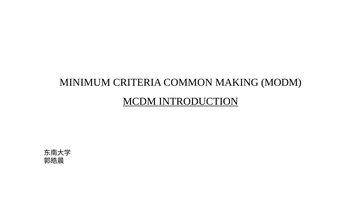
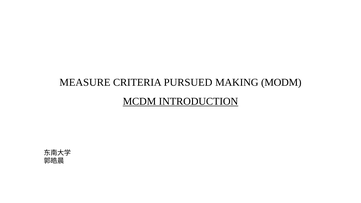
MINIMUM: MINIMUM -> MEASURE (85, 82)
COMMON: COMMON -> PURSUED (188, 82)
